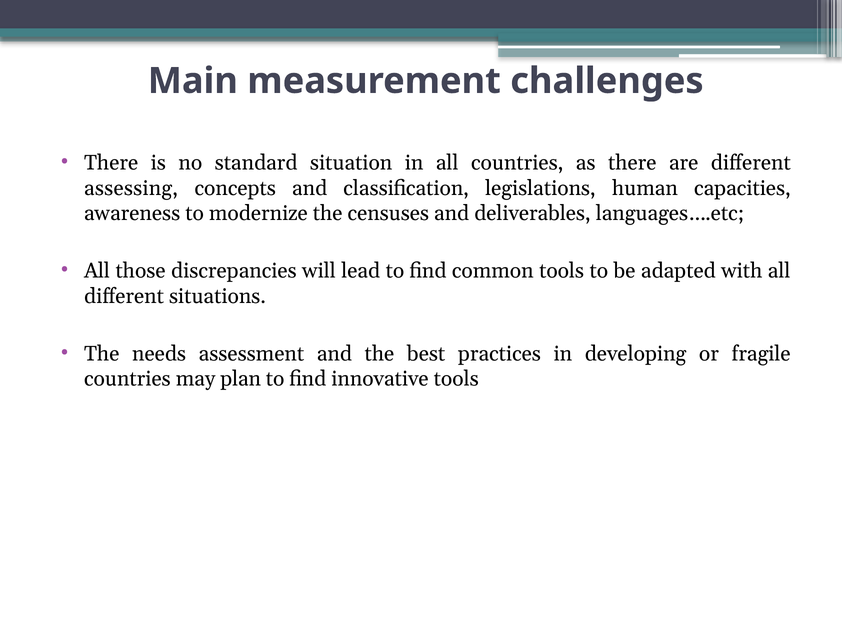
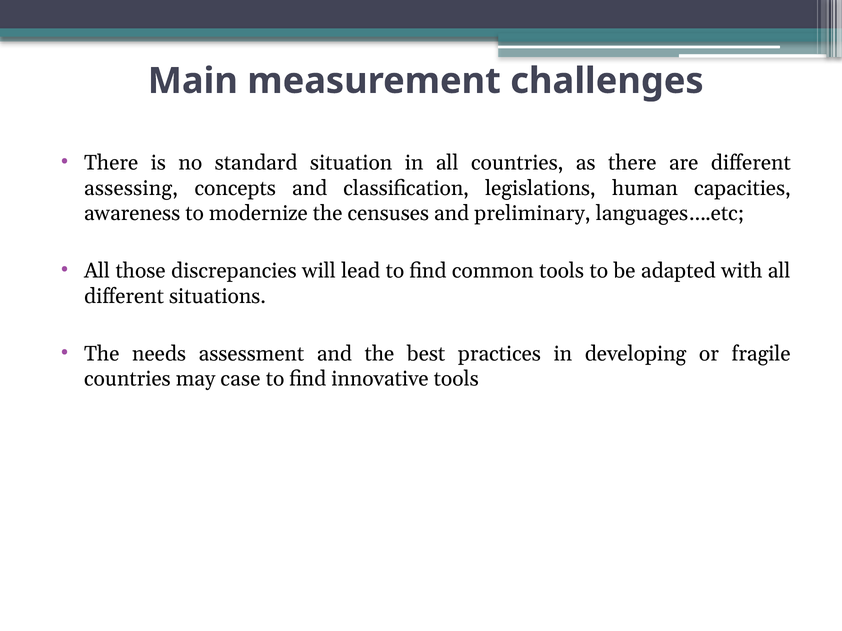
deliverables: deliverables -> preliminary (532, 213)
plan: plan -> case (241, 379)
